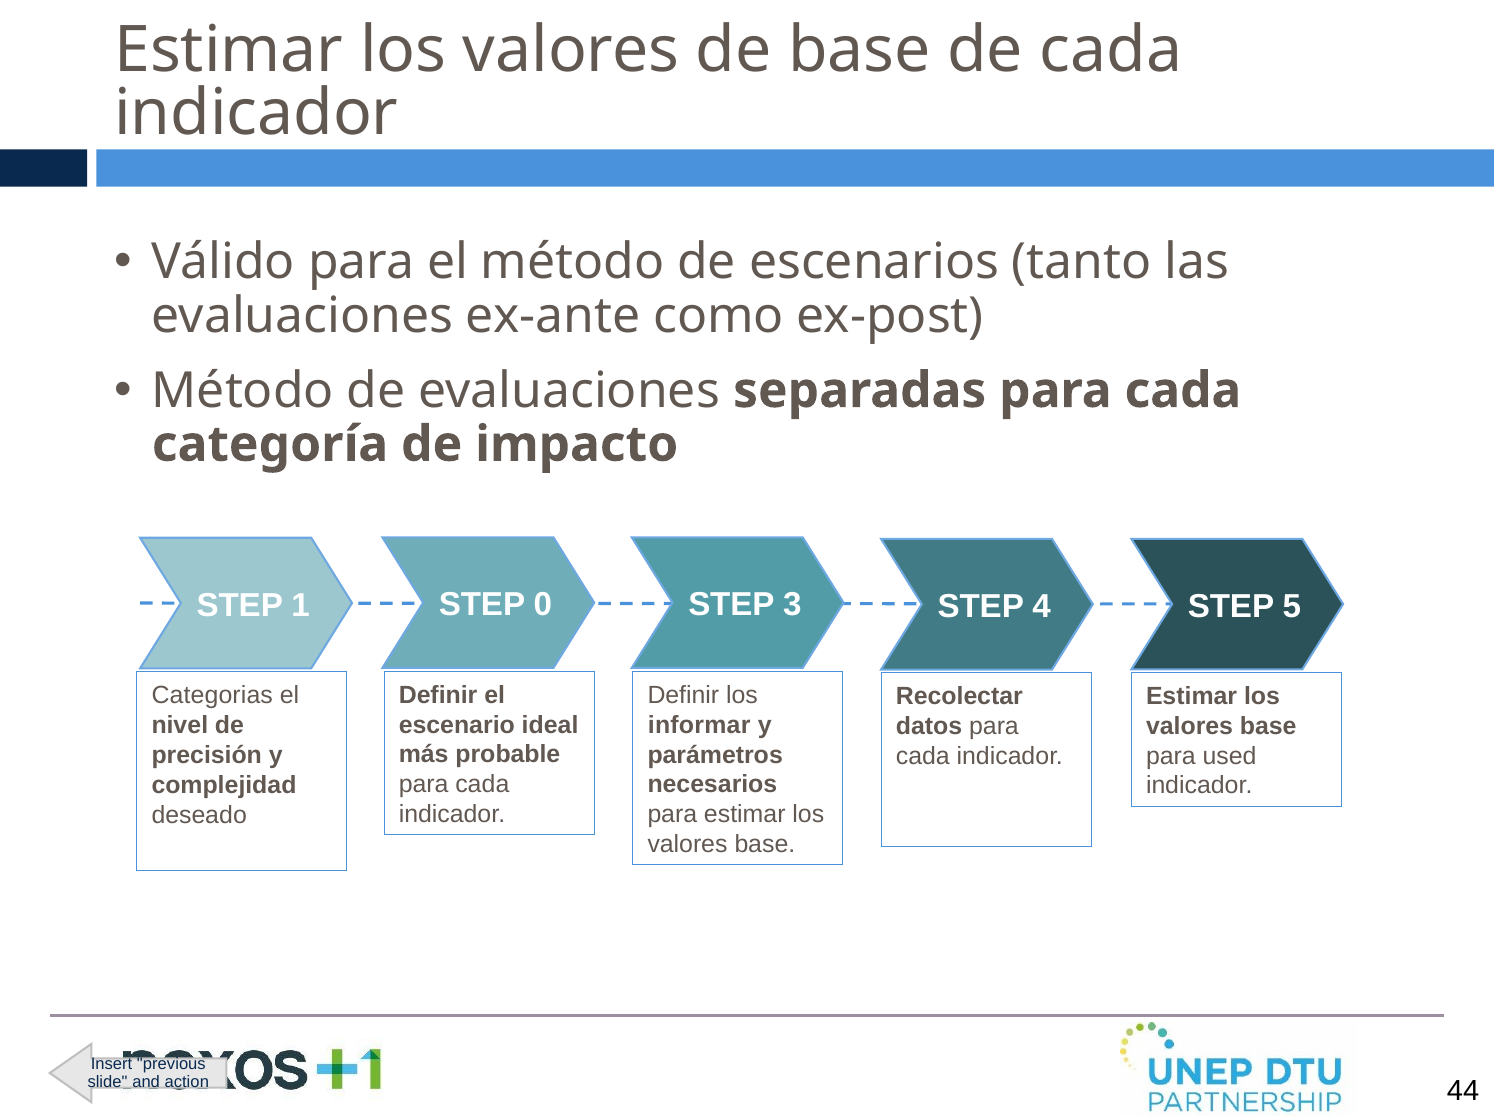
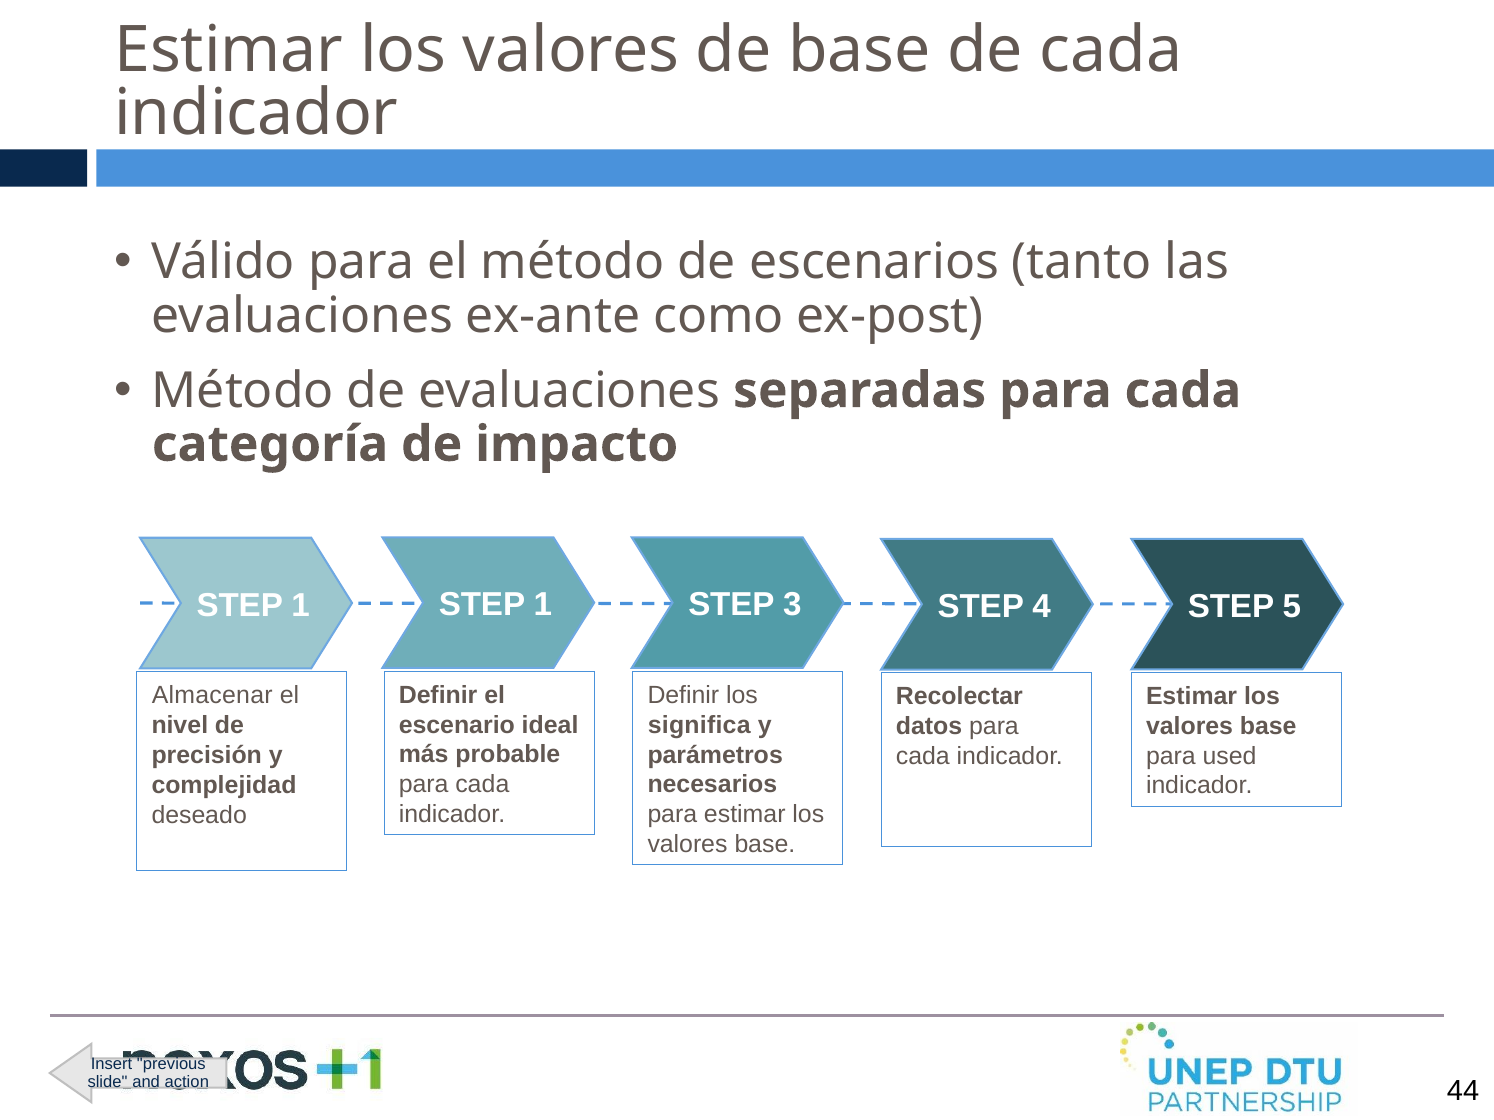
0: 0 -> 1 (543, 605)
Categorias: Categorias -> Almacenar (212, 696)
informar: informar -> significa (699, 725)
